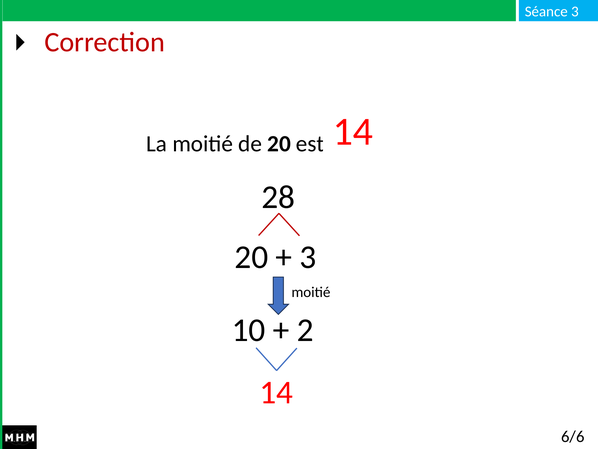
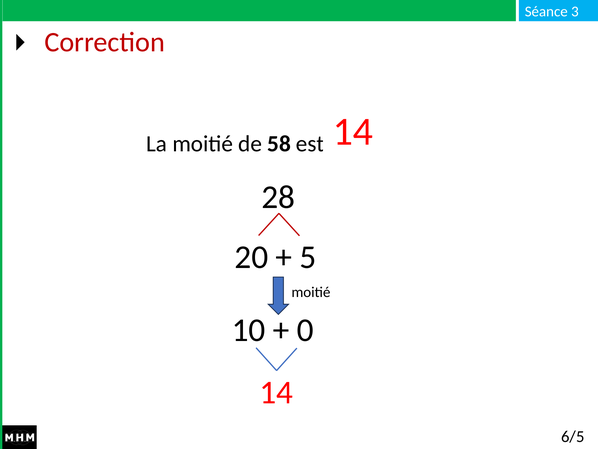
de 20: 20 -> 58 (279, 144)
3: 3 -> 5 (308, 257)
2: 2 -> 0 (305, 330)
6/6: 6/6 -> 6/5 (573, 436)
